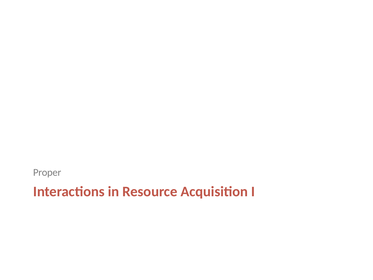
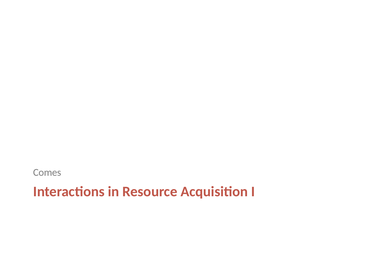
Proper: Proper -> Comes (47, 172)
